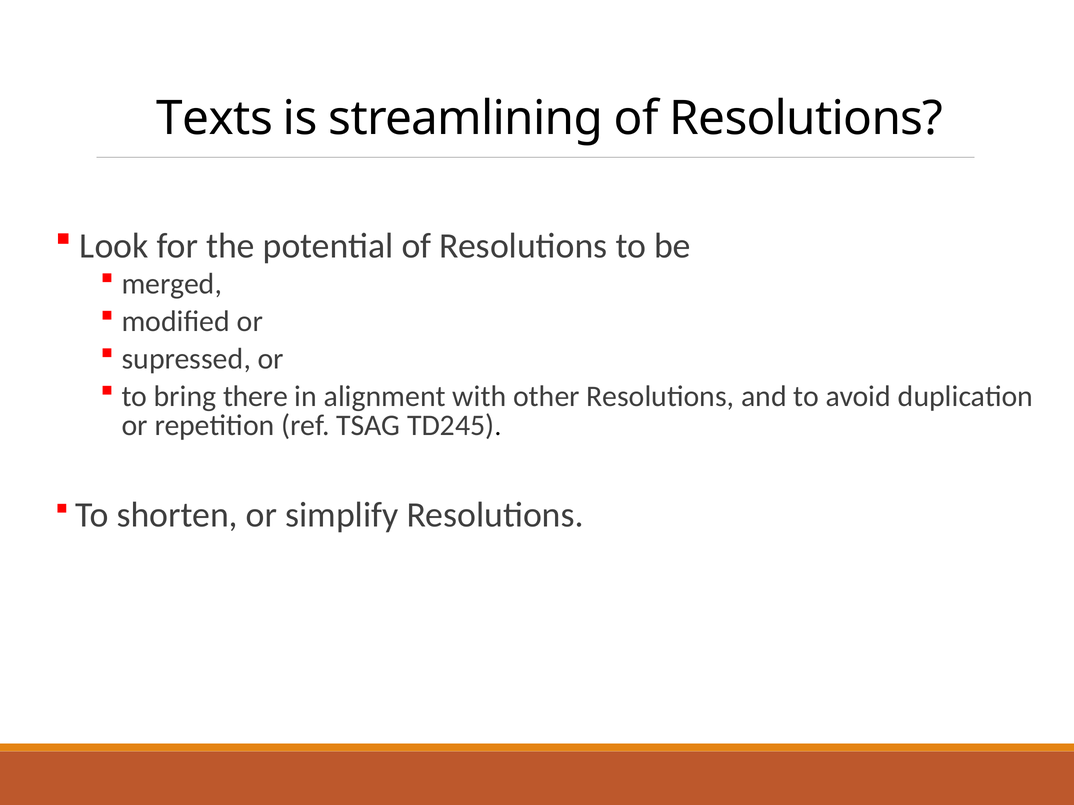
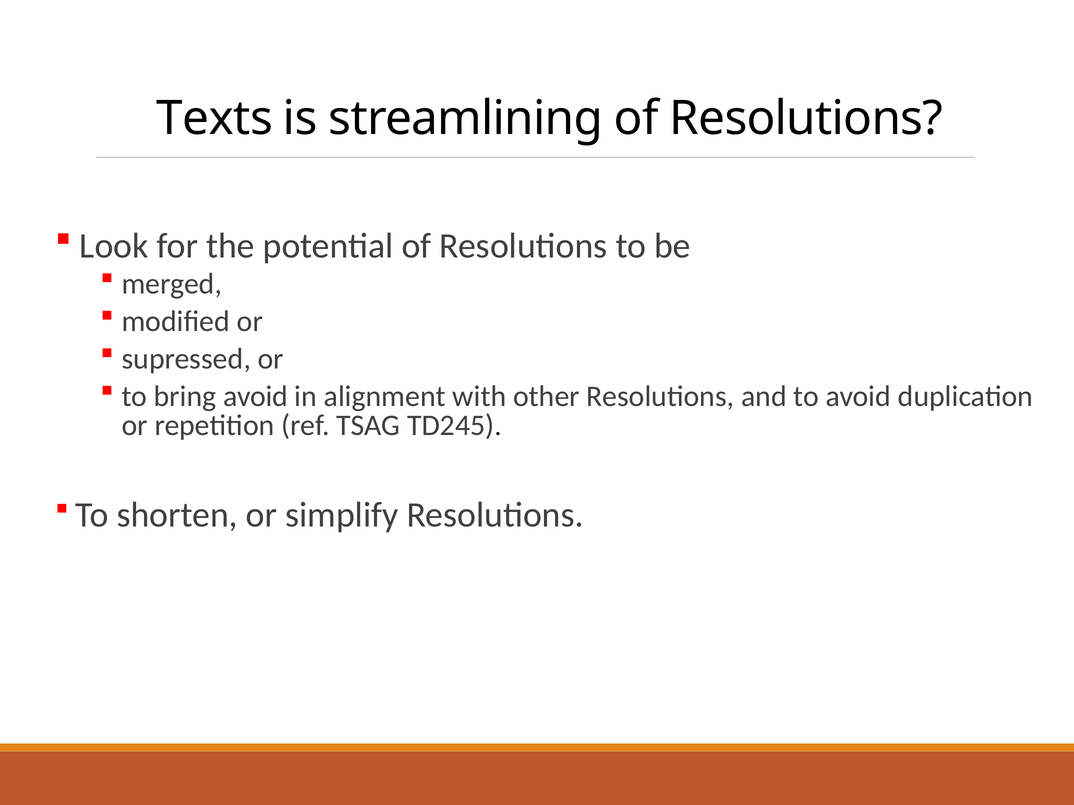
bring there: there -> avoid (256, 397)
